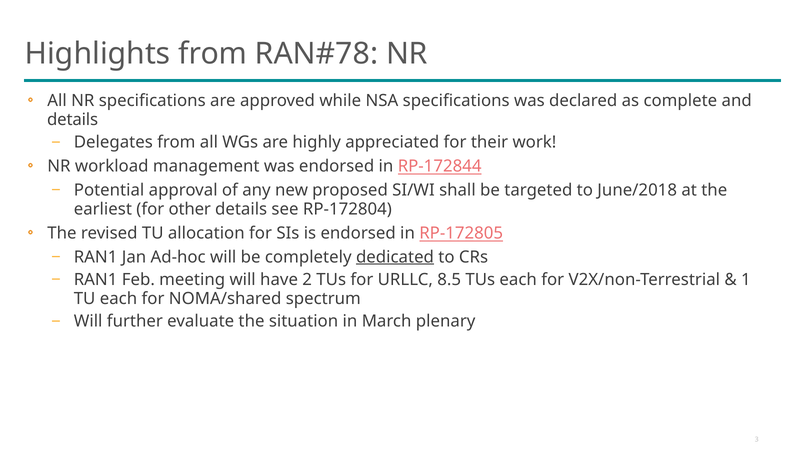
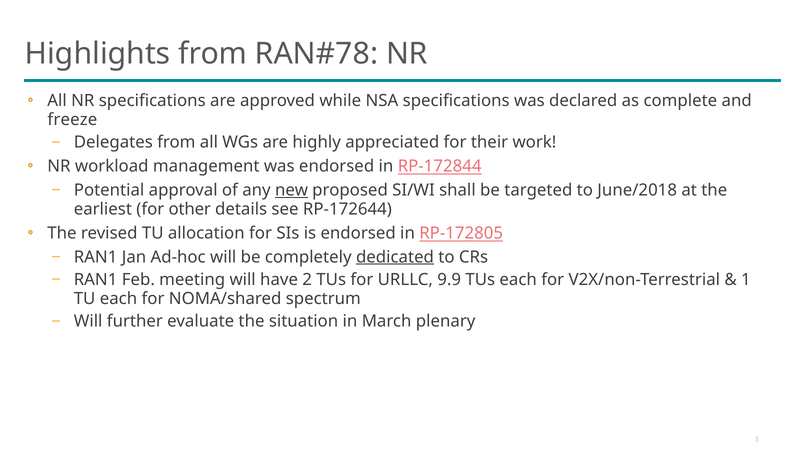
details: details -> freeze (72, 120)
new underline: none -> present (292, 190)
RP-172804: RP-172804 -> RP-172644 (347, 209)
8.5: 8.5 -> 9.9 (449, 279)
